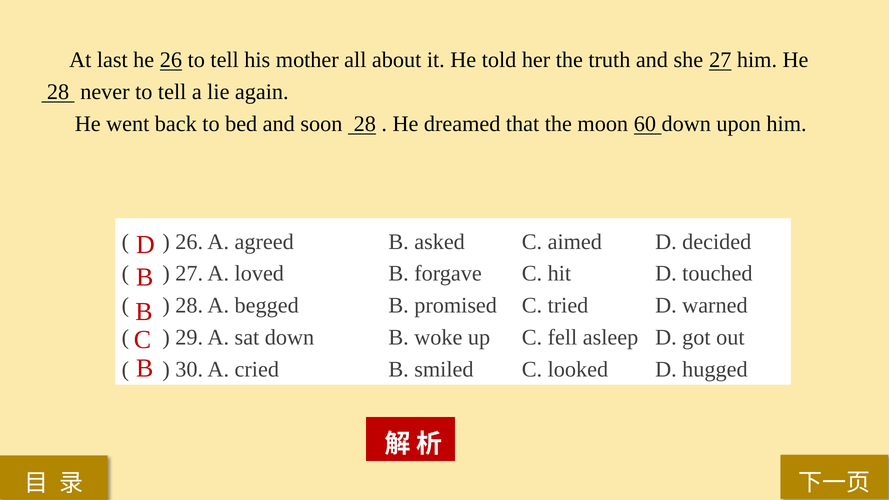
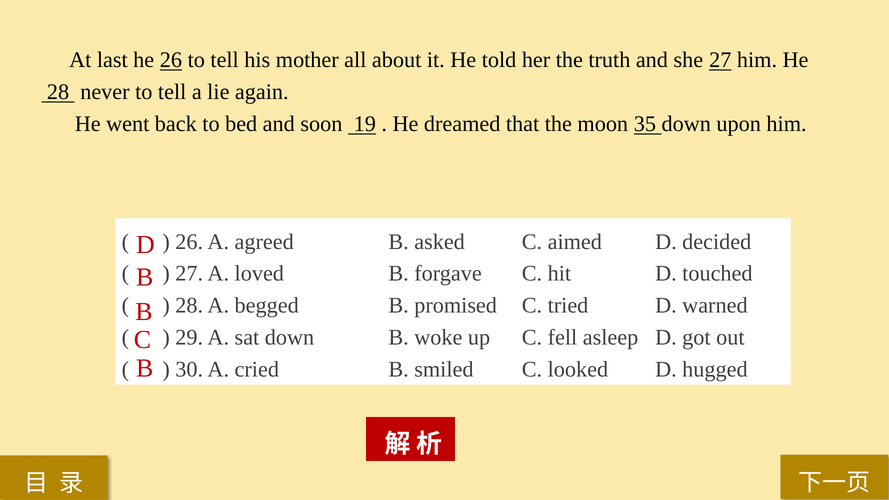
soon 28: 28 -> 19 (365, 124)
60: 60 -> 35 (645, 124)
